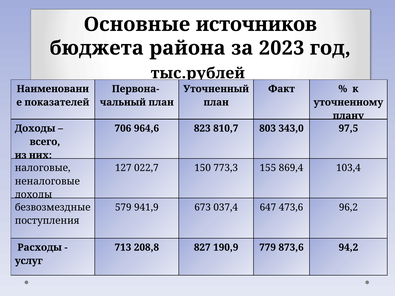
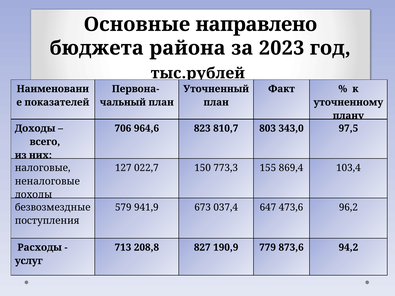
источников: источников -> направлено (256, 24)
